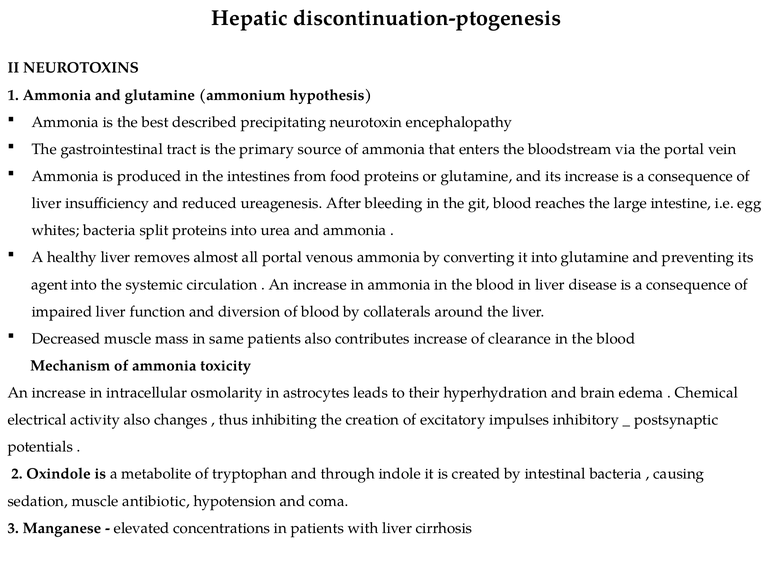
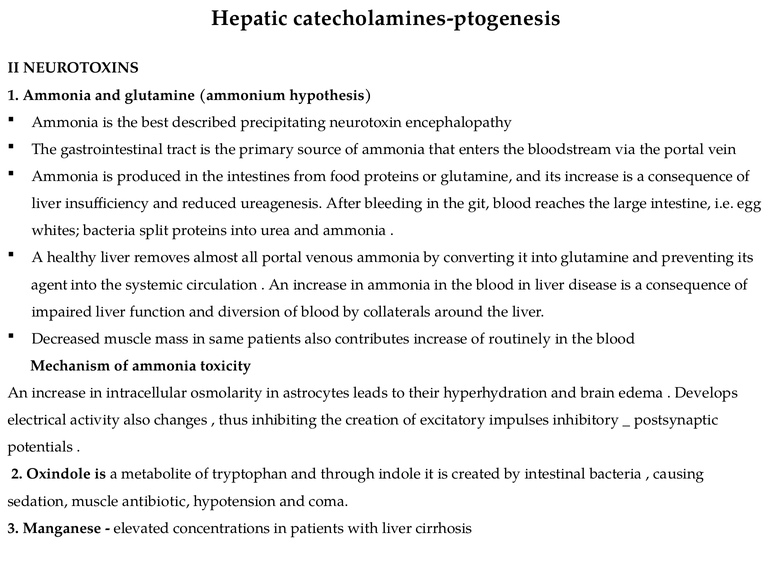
discontinuation-ptogenesis: discontinuation-ptogenesis -> catecholamines-ptogenesis (427, 18)
clearance: clearance -> routinely (520, 339)
Chemical: Chemical -> Develops (706, 393)
